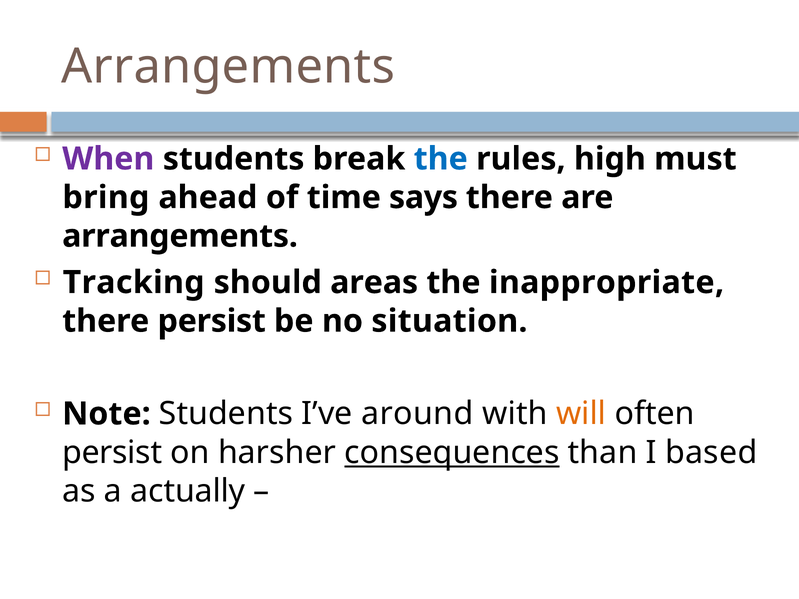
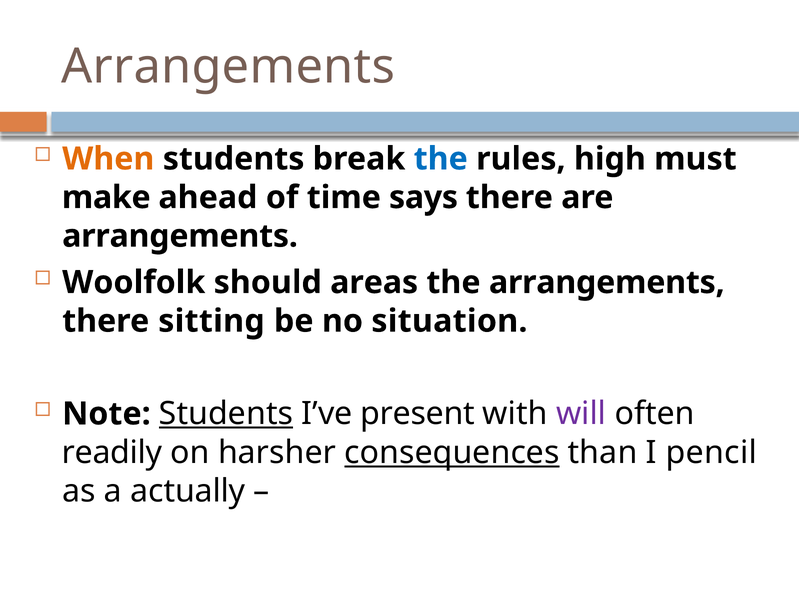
When colour: purple -> orange (108, 159)
bring: bring -> make (106, 198)
Tracking: Tracking -> Woolfolk (134, 283)
the inappropriate: inappropriate -> arrangements (607, 283)
there persist: persist -> sitting (211, 321)
Students underline: none -> present (226, 414)
around: around -> present (418, 414)
will colour: orange -> purple (581, 414)
persist: persist -> readily (112, 453)
based: based -> pencil (711, 453)
